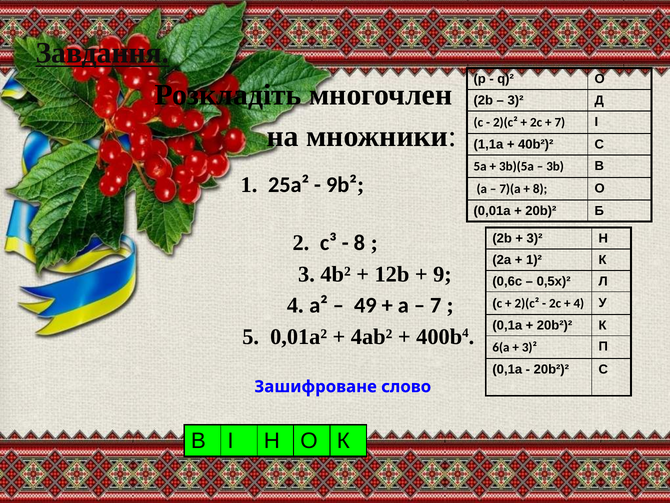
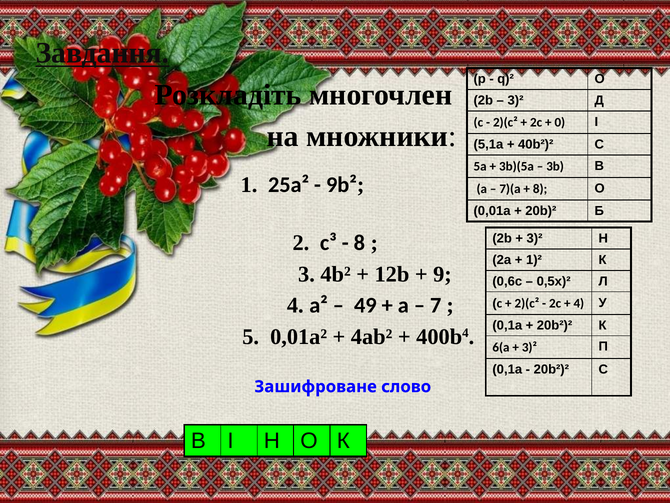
7: 7 -> 0 (560, 122)
1,1a: 1,1a -> 5,1a (488, 144)
